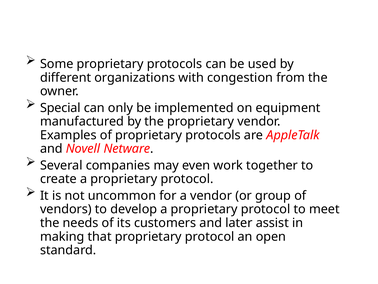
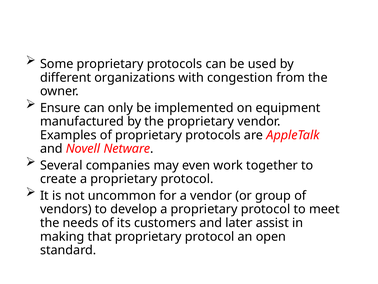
Special: Special -> Ensure (60, 108)
